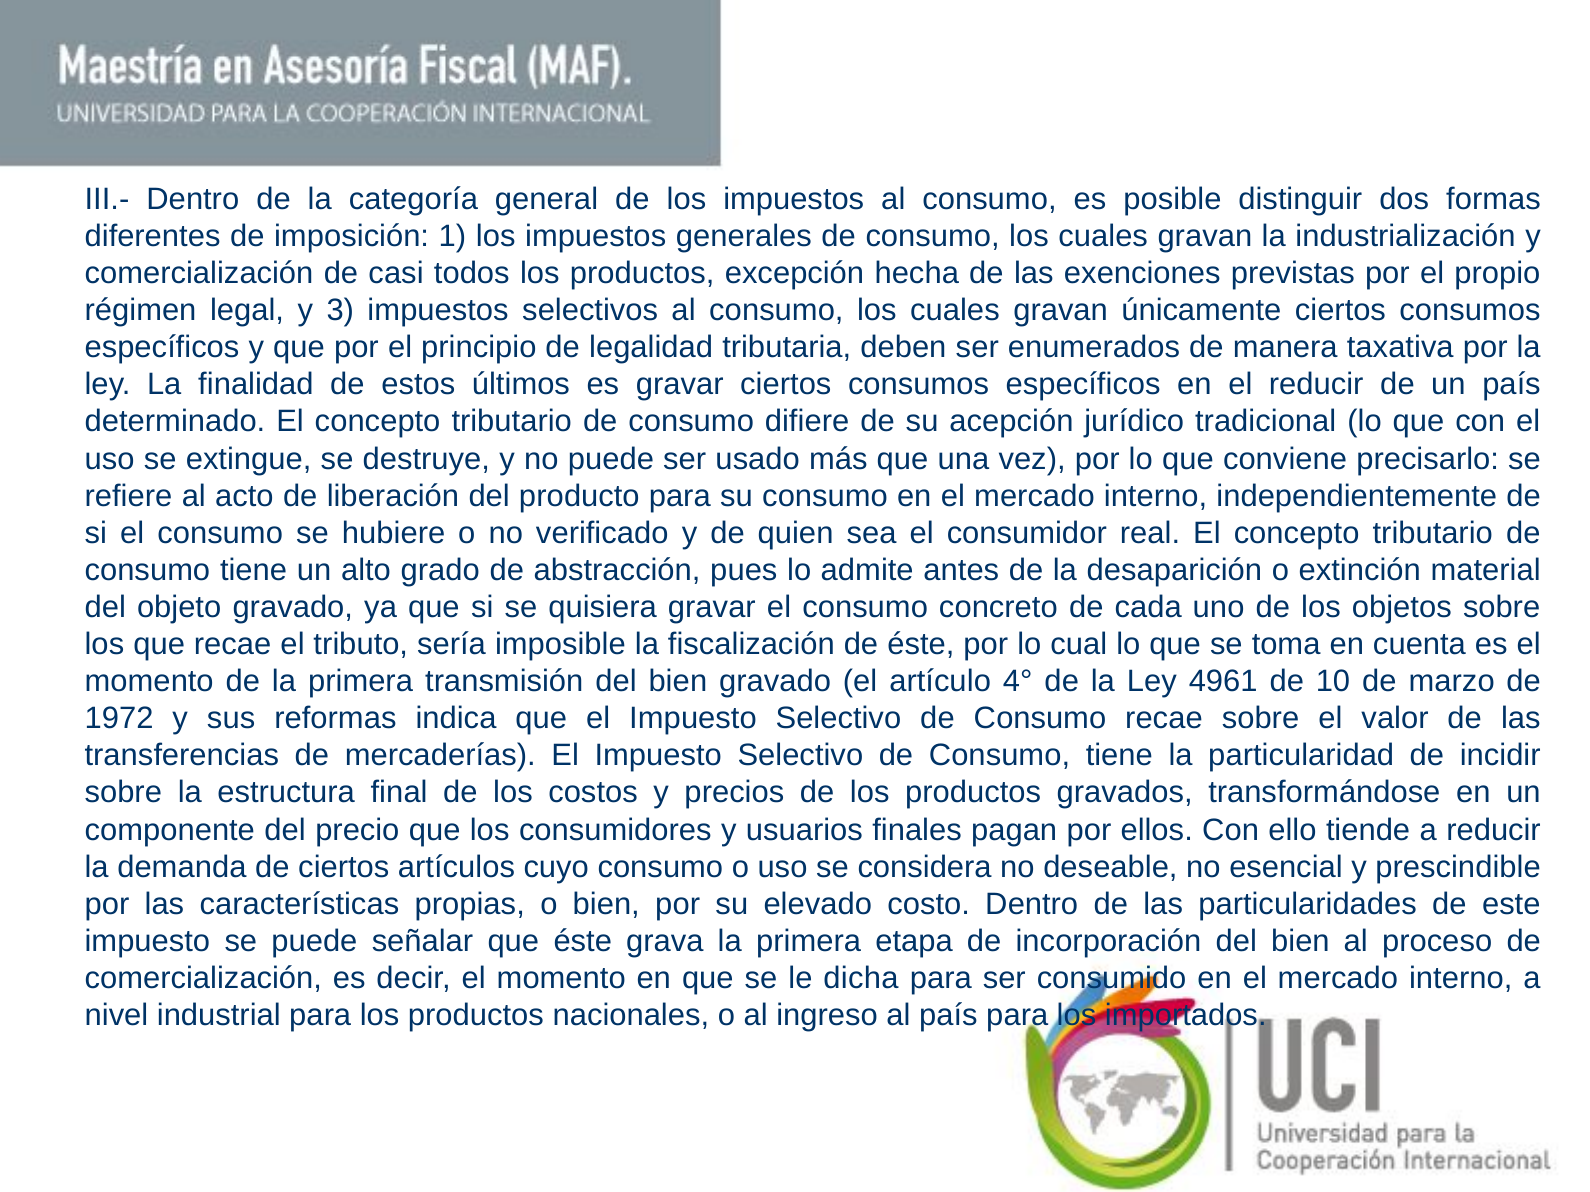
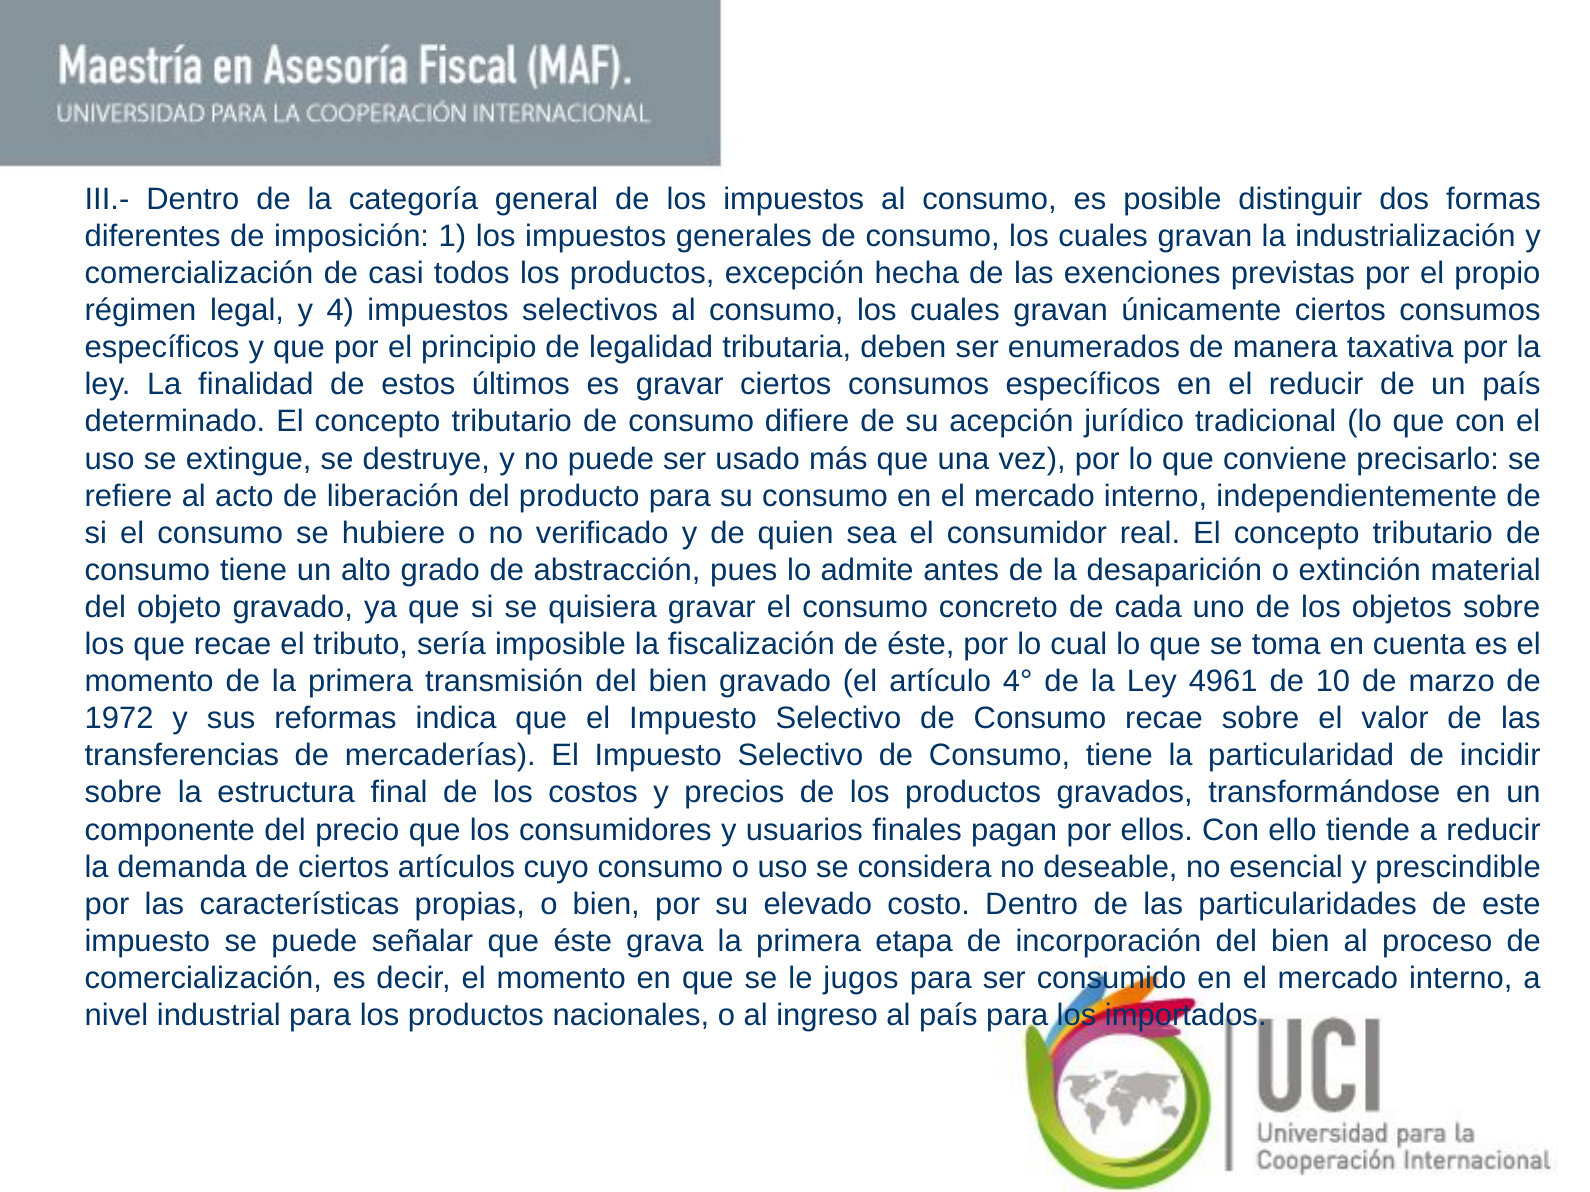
3: 3 -> 4 (340, 311)
dicha: dicha -> jugos (861, 979)
